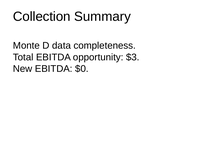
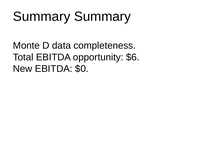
Collection: Collection -> Summary (42, 16)
$3: $3 -> $6 (133, 57)
